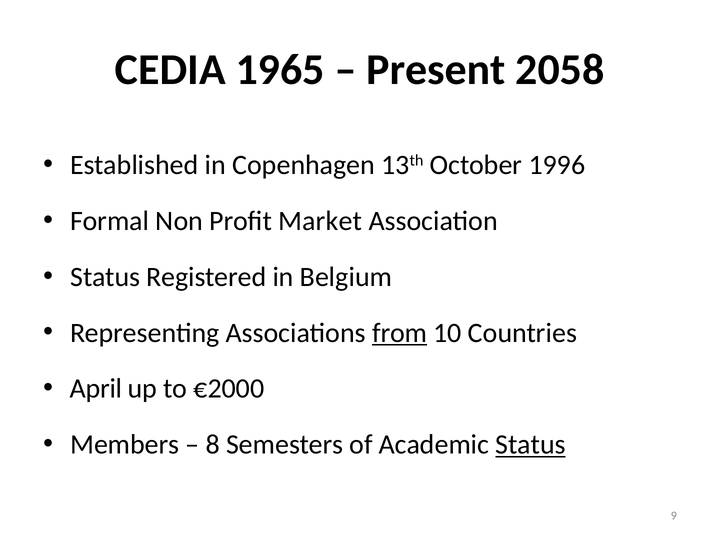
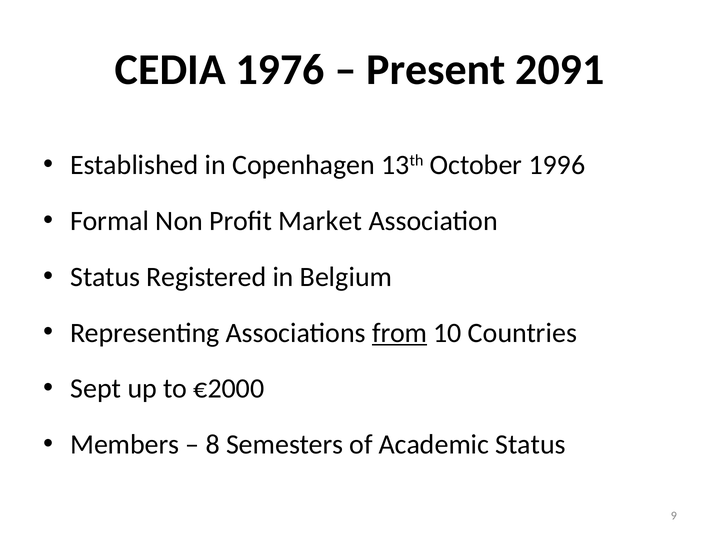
1965: 1965 -> 1976 (280, 70)
2058: 2058 -> 2091 (560, 70)
April: April -> Sept (96, 389)
Status underline: present -> none (531, 445)
